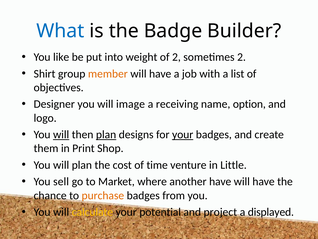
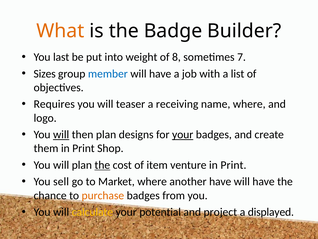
What colour: blue -> orange (60, 31)
like: like -> last (61, 57)
of 2: 2 -> 8 (176, 57)
sometimes 2: 2 -> 7 (241, 57)
Shirt: Shirt -> Sizes (45, 74)
member colour: orange -> blue (108, 74)
Designer: Designer -> Requires (54, 104)
image: image -> teaser (131, 104)
name option: option -> where (249, 104)
plan underline: present -> none (106, 134)
the underline: none -> present (102, 165)
time: time -> item (157, 165)
venture in Little: Little -> Print (233, 165)
